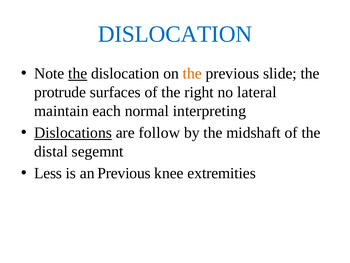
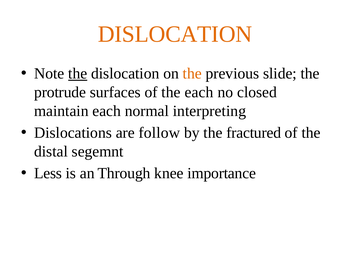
DISLOCATION colour: blue -> orange (175, 34)
the right: right -> each (199, 92)
lateral: lateral -> closed (257, 92)
Dislocations underline: present -> none (73, 133)
midshaft: midshaft -> fractured (254, 133)
an Previous: Previous -> Through (124, 173)
extremities: extremities -> importance (222, 173)
